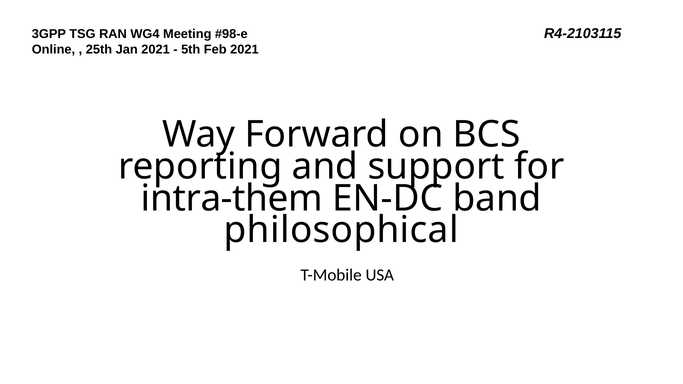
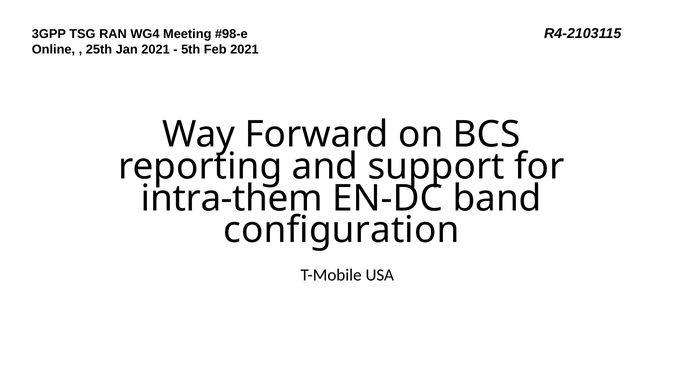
philosophical: philosophical -> configuration (341, 230)
